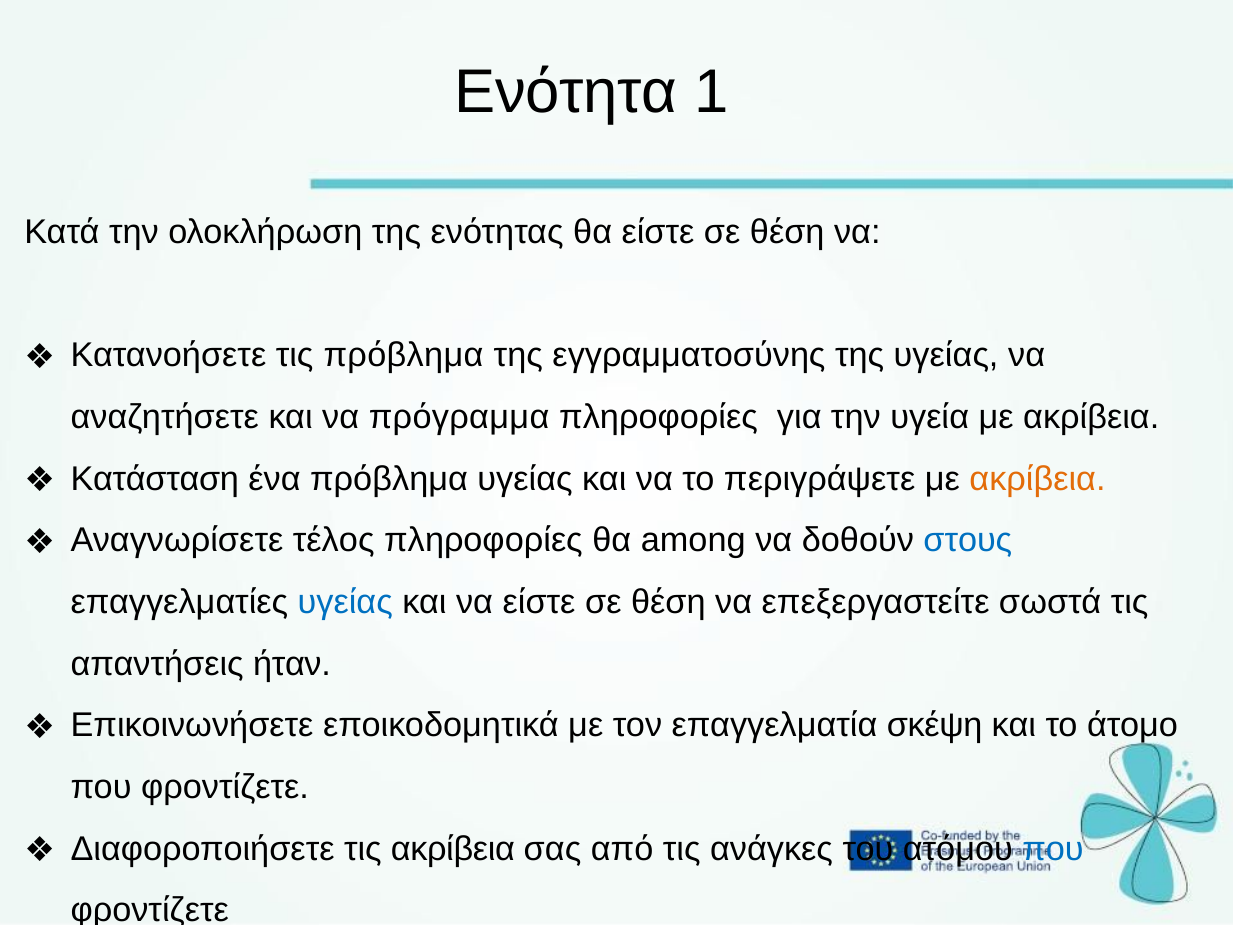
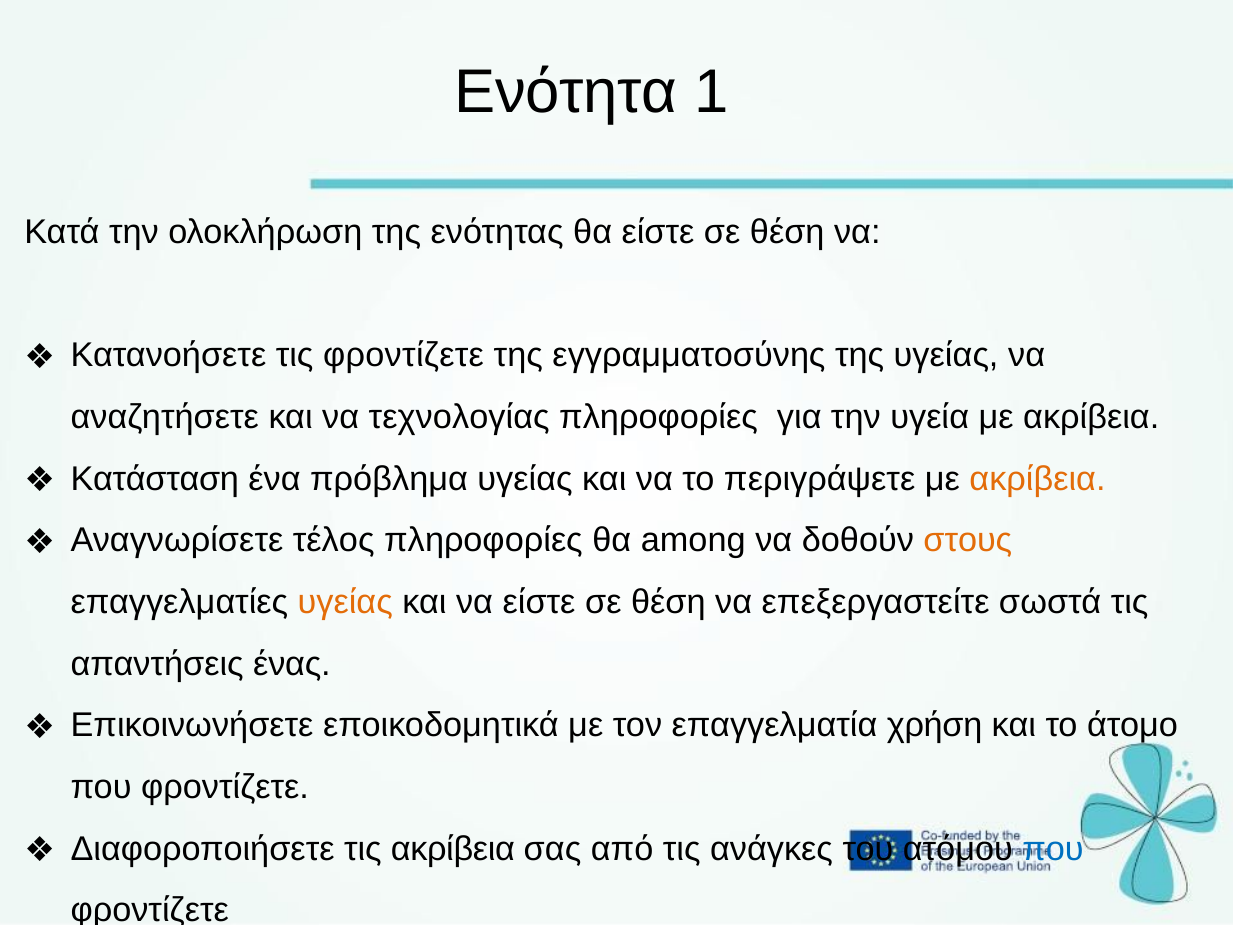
τις πρόβλημα: πρόβλημα -> φροντίζετε (404, 355)
πρόγραμμα: πρόγραμμα -> τεχνολογίας (459, 417)
στους colour: blue -> orange (968, 540)
υγείας colour: blue -> orange (345, 602)
ήταν: ήταν -> ένας (292, 664)
σκέψη: σκέψη -> χρήση (935, 725)
